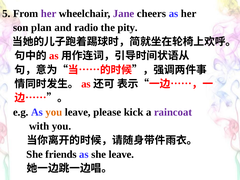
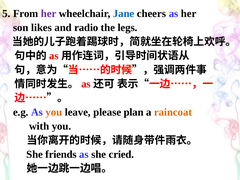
Jane colour: purple -> blue (124, 14)
plan: plan -> likes (41, 28)
pity: pity -> legs (128, 28)
kick: kick -> plan (134, 112)
raincoat colour: purple -> orange (173, 112)
she leave: leave -> cried (121, 154)
